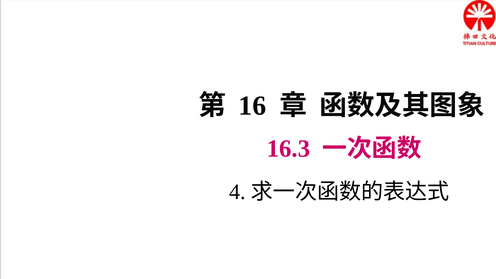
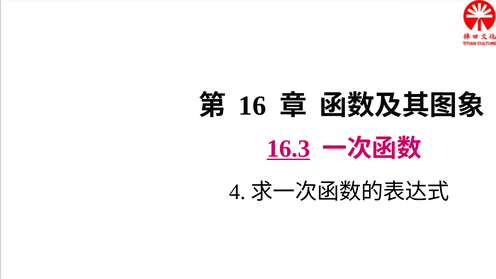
16.3 underline: none -> present (288, 149)
